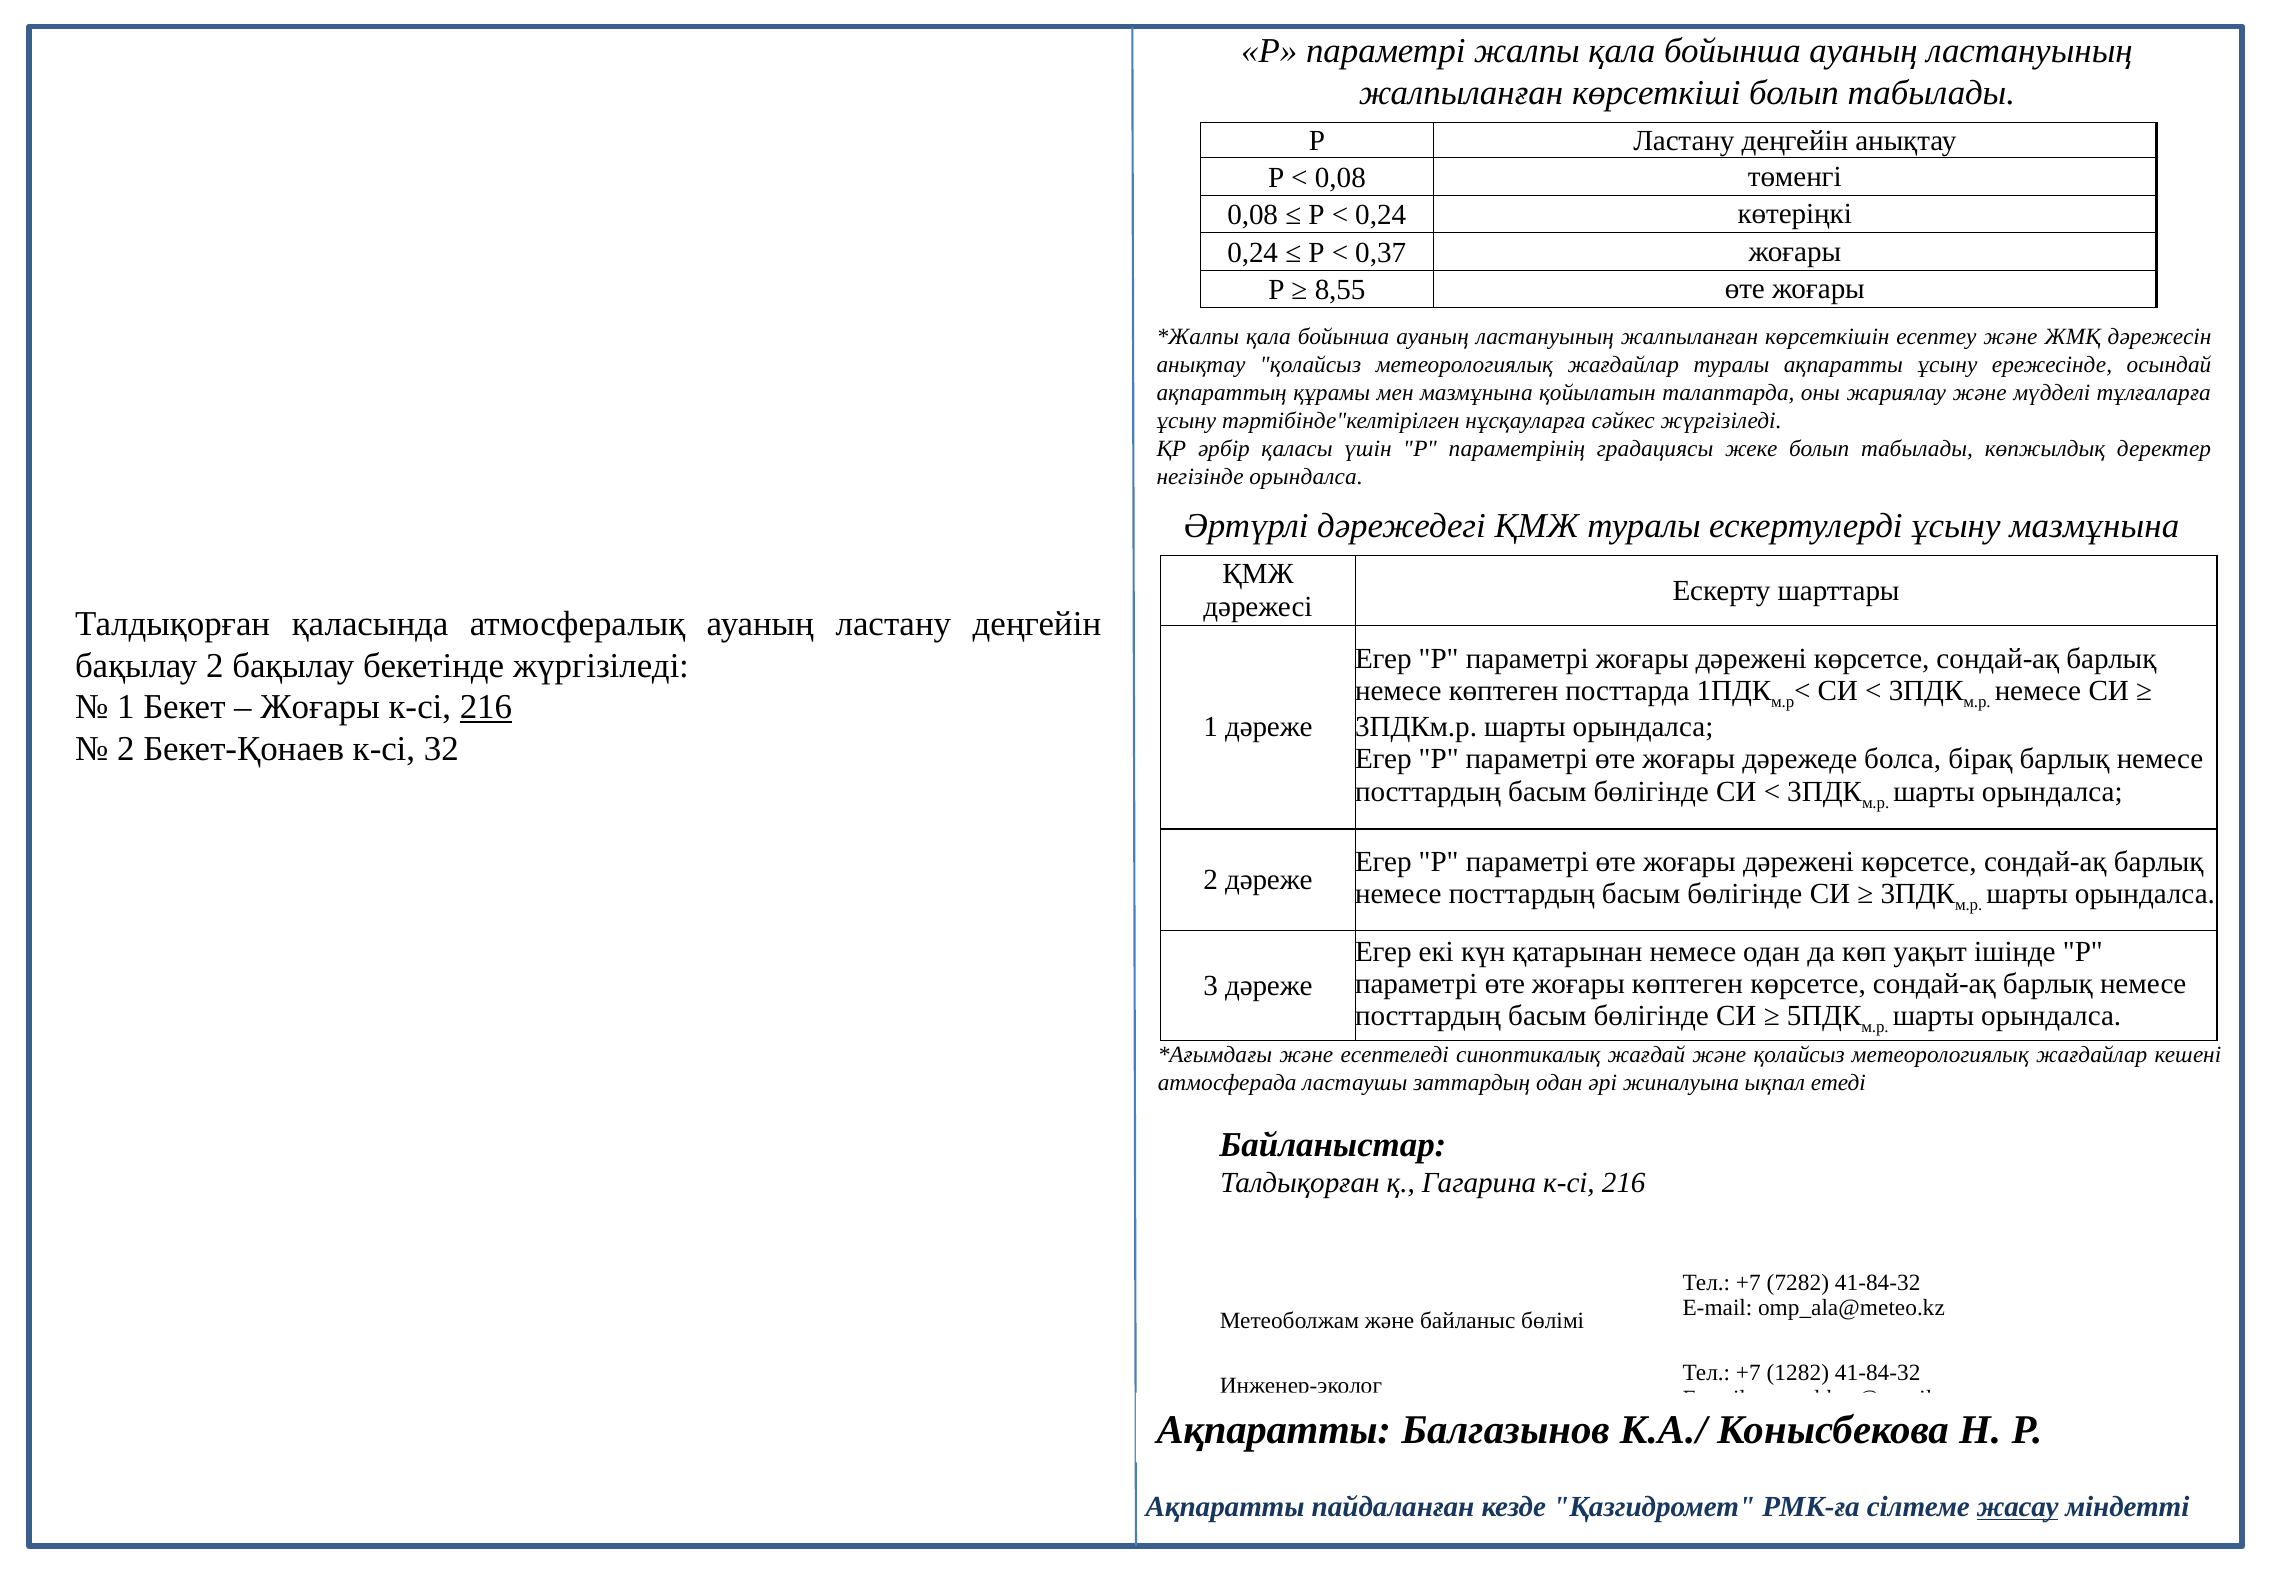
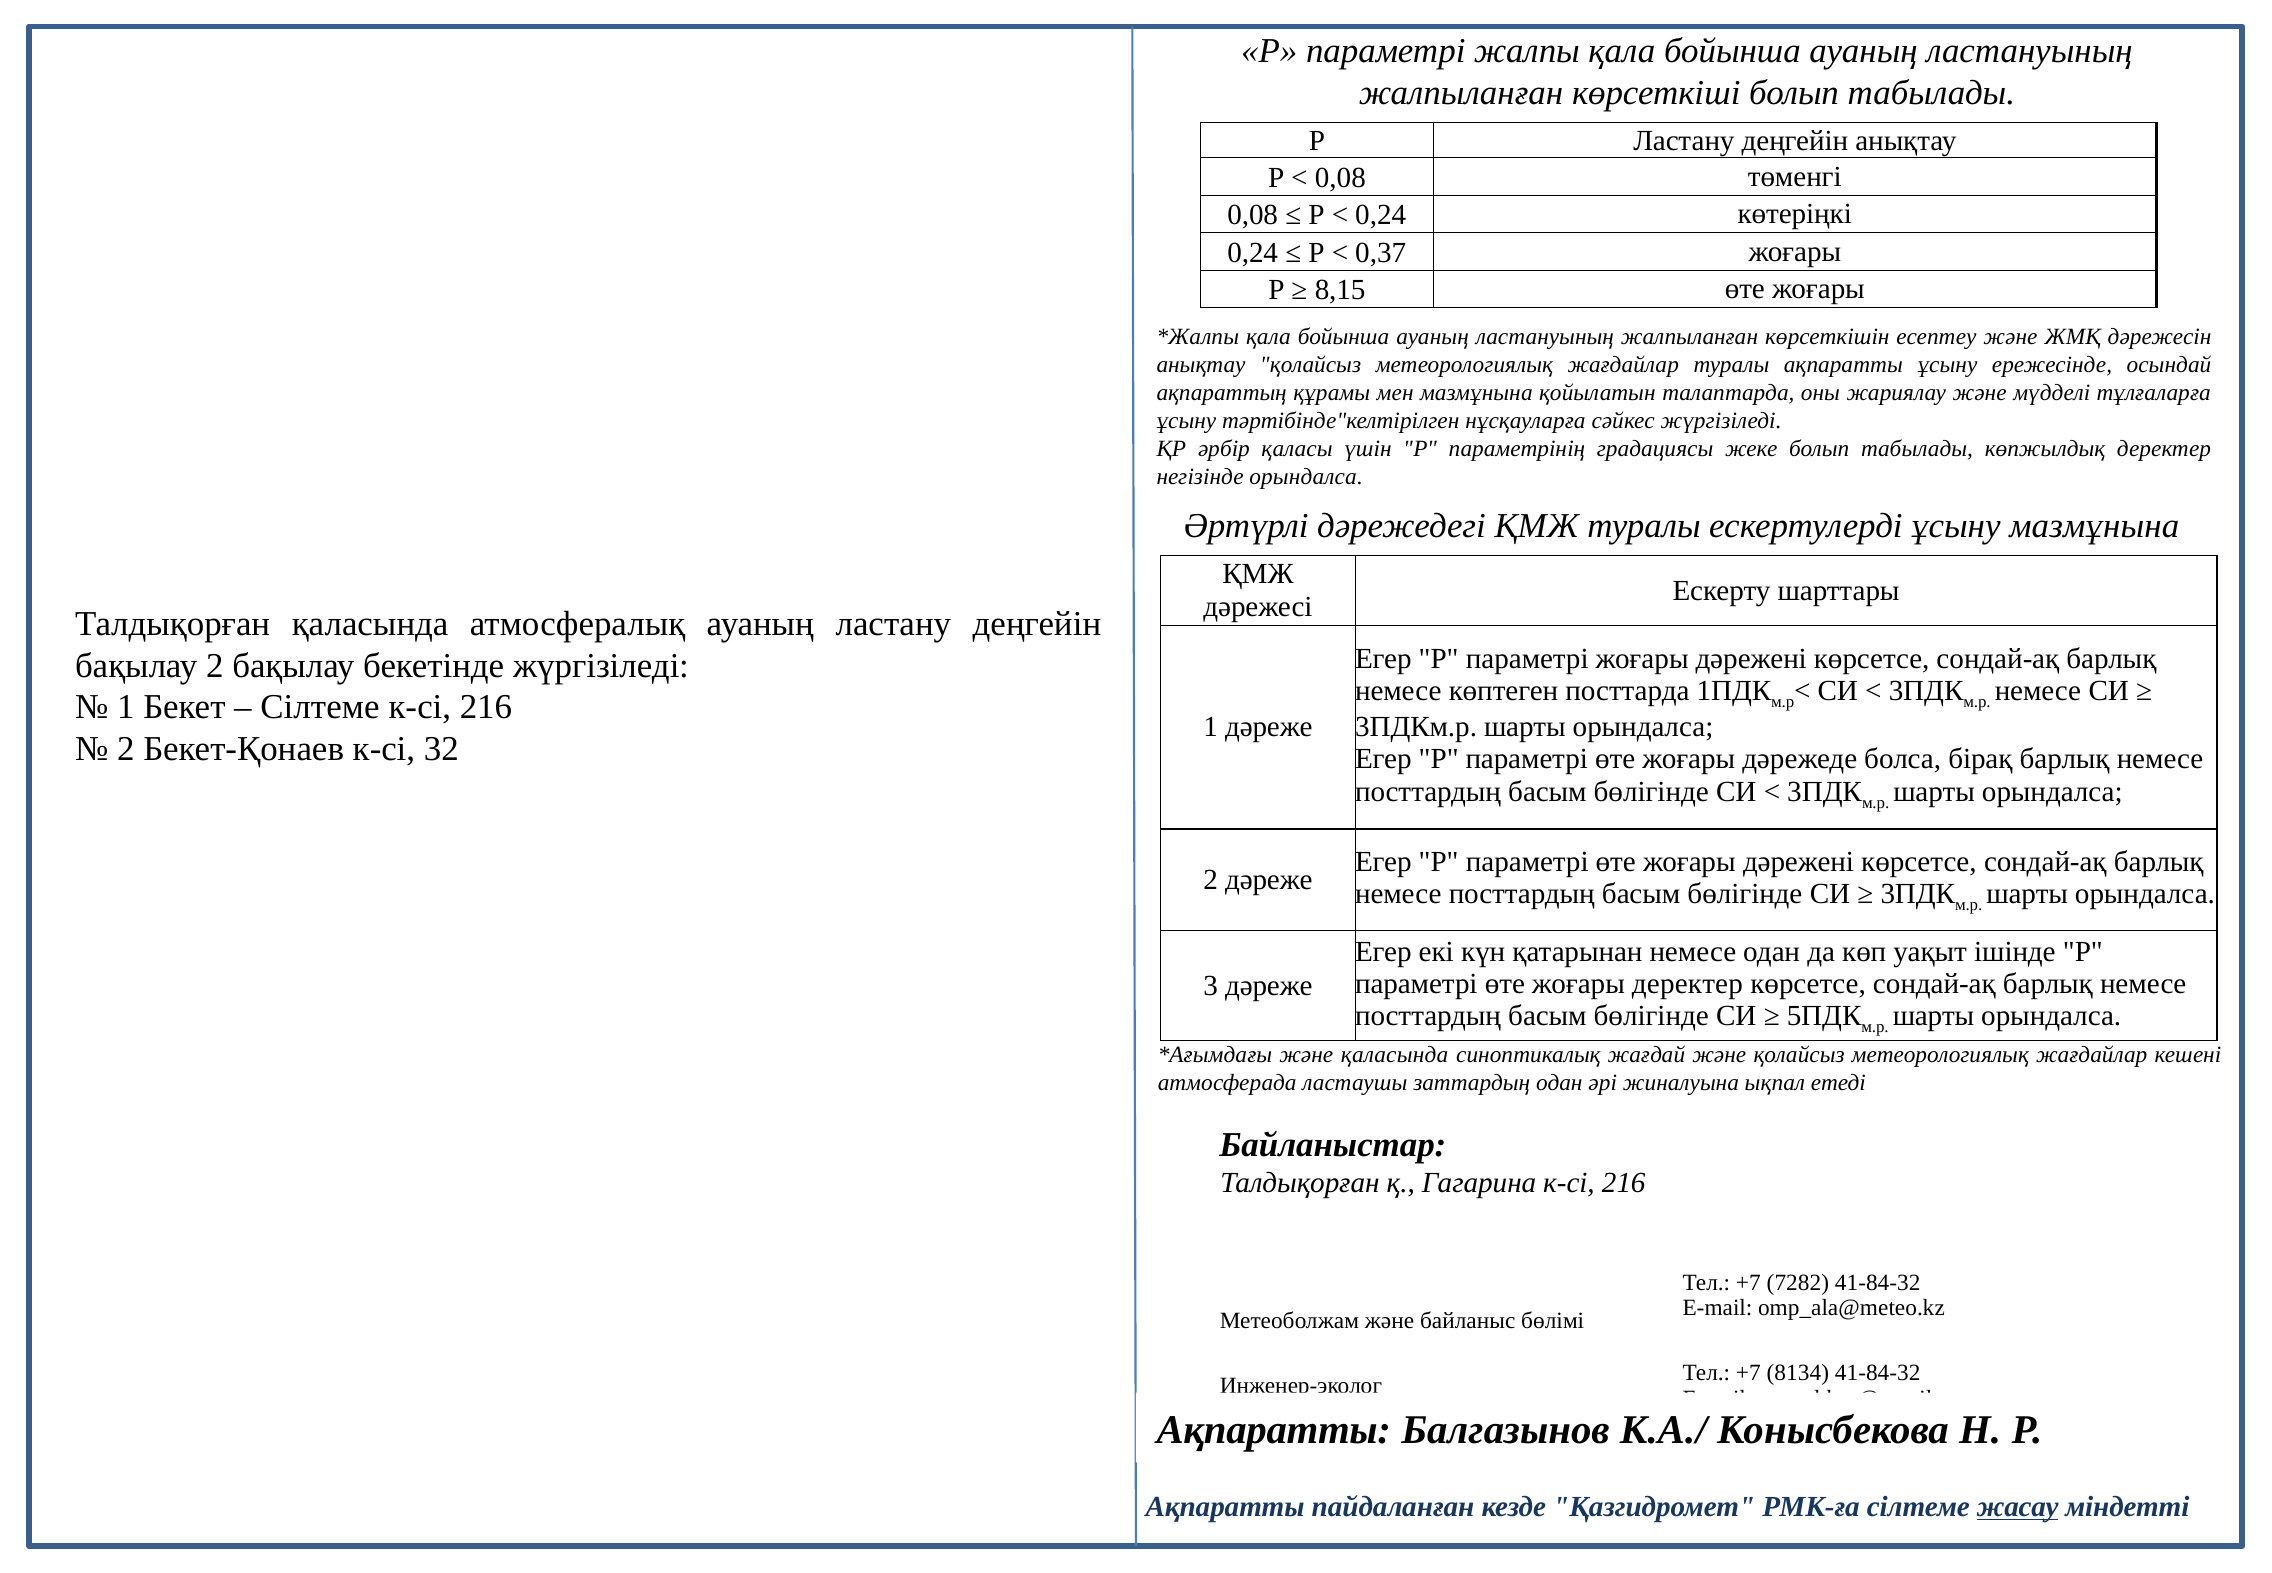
8,55: 8,55 -> 8,15 (1340, 290)
Жоғары: Жоғары -> Сілтеме (320, 707)
216 underline: present -> none (486, 707)
жоғары көптеген: көптеген -> деректер (1687, 983)
және есептеледі: есептеледі -> қаласында (1395, 1054)
1282: 1282 -> 8134 (1798, 1373)
